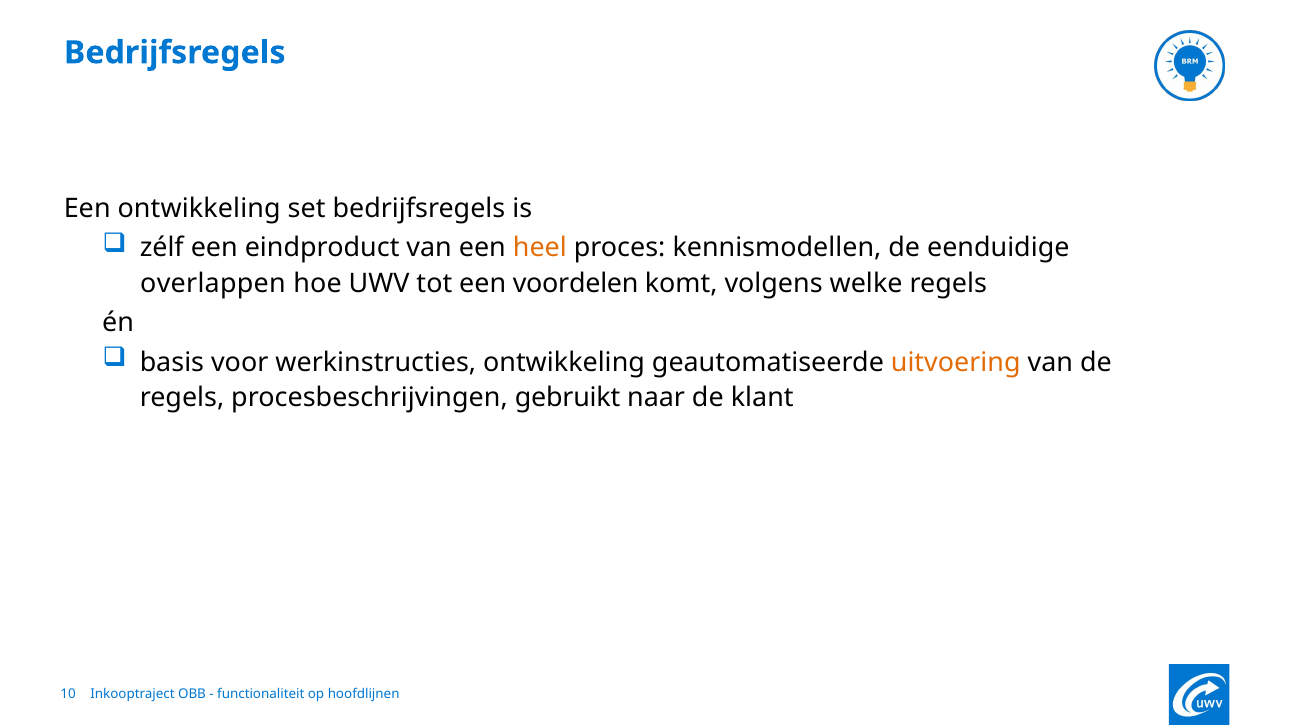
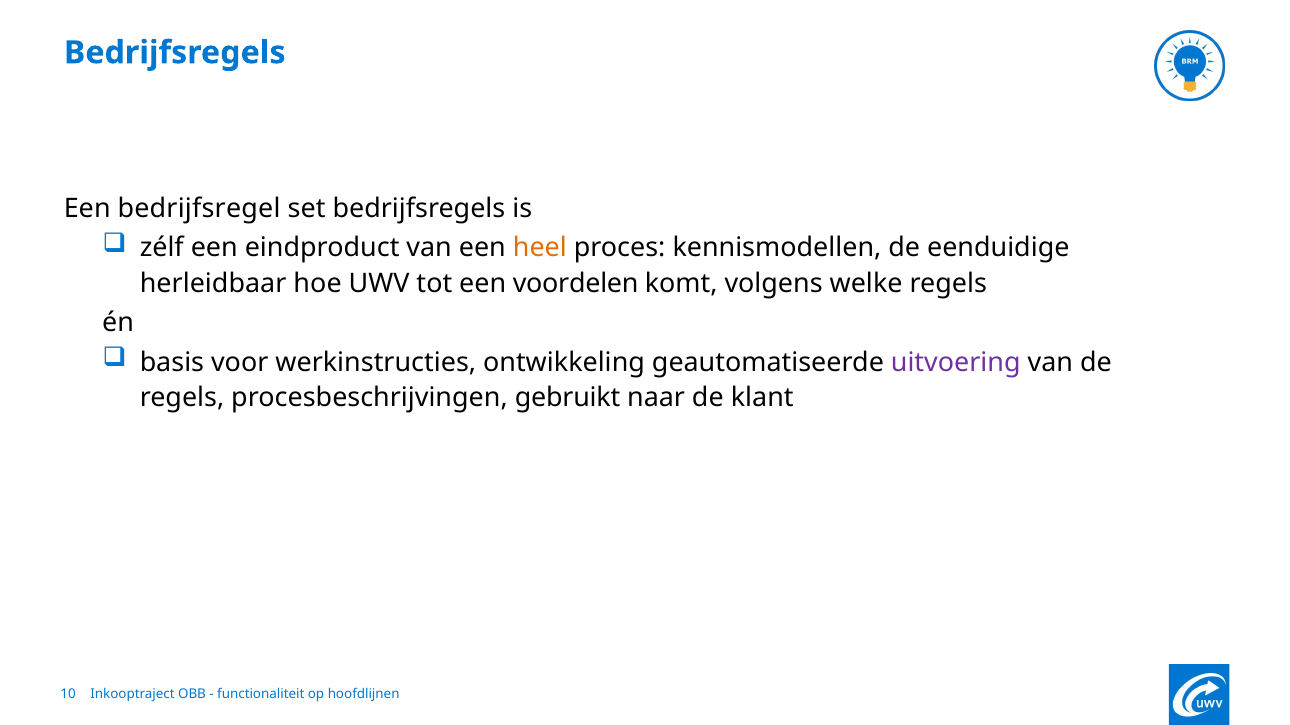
Een ontwikkeling: ontwikkeling -> bedrijfsregel (199, 209)
overlappen: overlappen -> herleidbaar (213, 283)
uitvoering colour: orange -> purple (956, 362)
